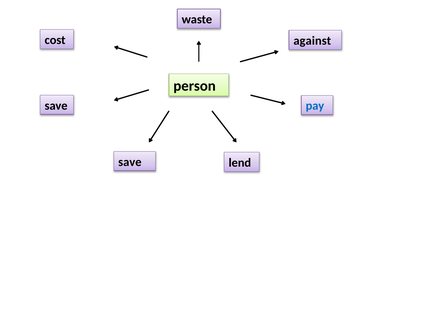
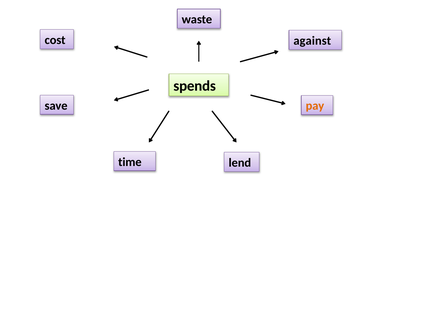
person: person -> spends (195, 86)
pay colour: blue -> orange (315, 106)
save: save -> time (130, 162)
